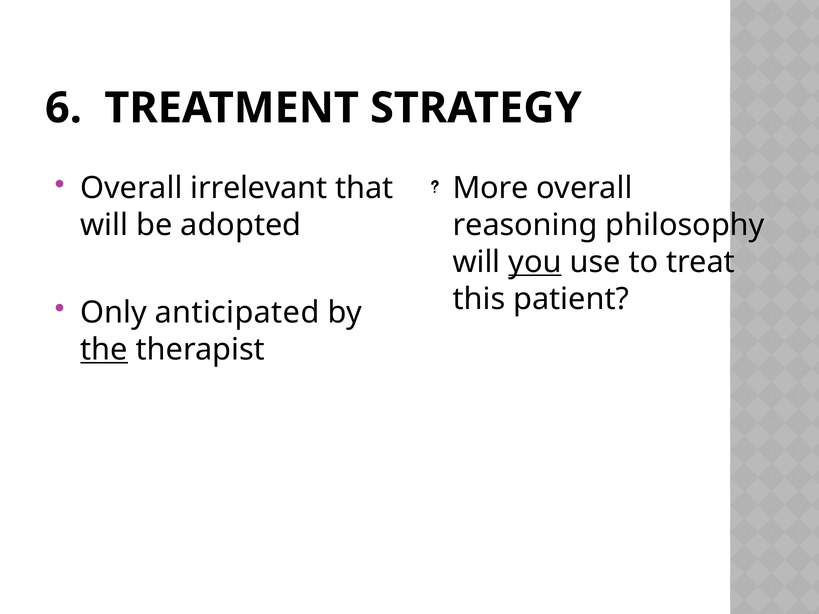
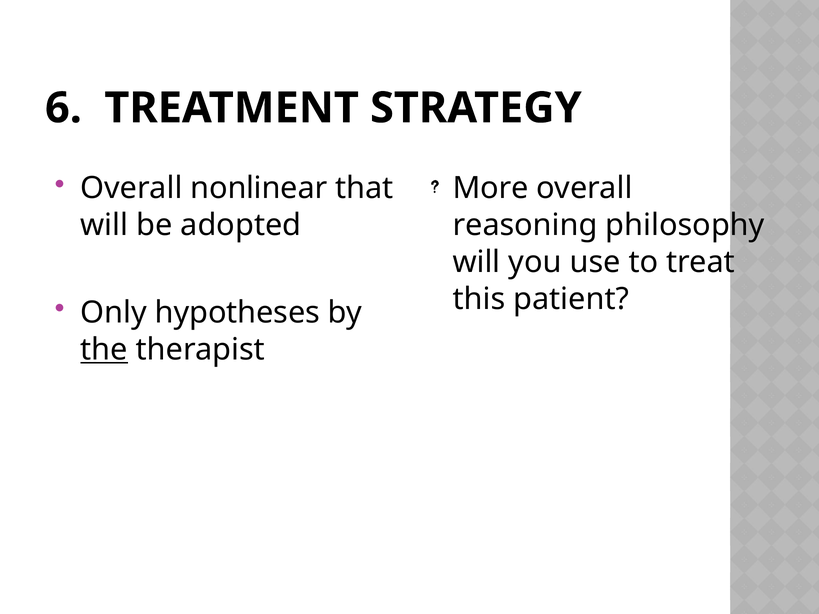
irrelevant: irrelevant -> nonlinear (259, 188)
you underline: present -> none (535, 262)
anticipated: anticipated -> hypotheses (237, 313)
